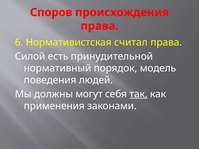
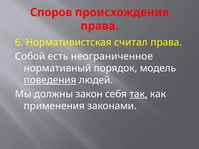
Силой: Силой -> Собой (30, 56)
принудительной: принудительной -> неограниченное (112, 56)
поведения underline: none -> present (50, 80)
могут: могут -> закон (89, 94)
